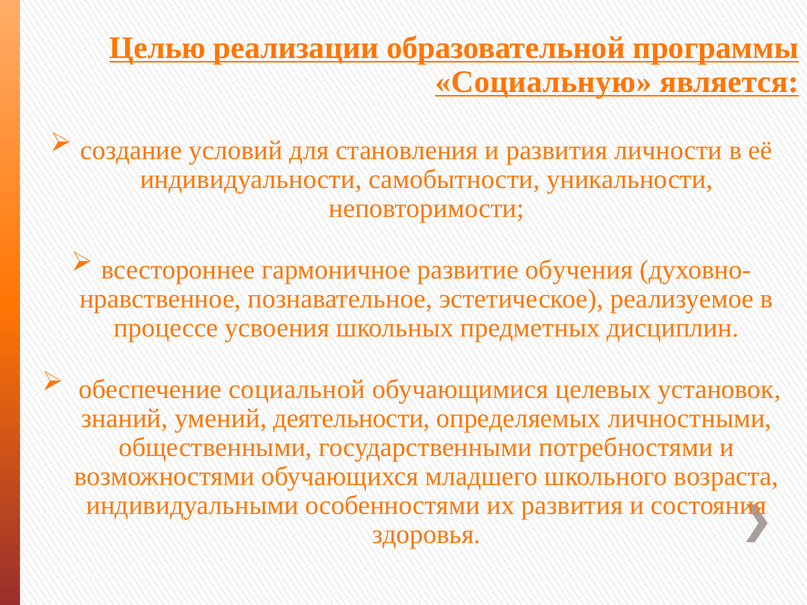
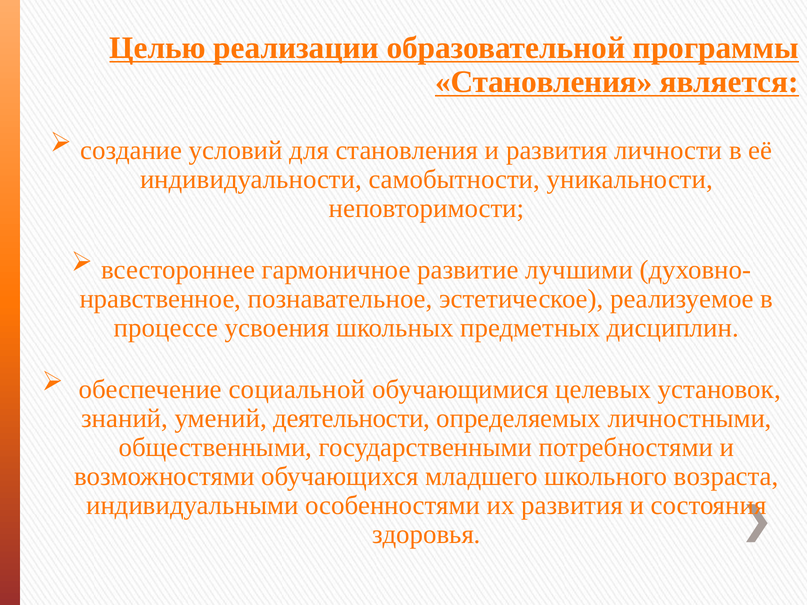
Социальную: Социальную -> Становления (544, 82)
обучения: обучения -> лучшими (579, 270)
